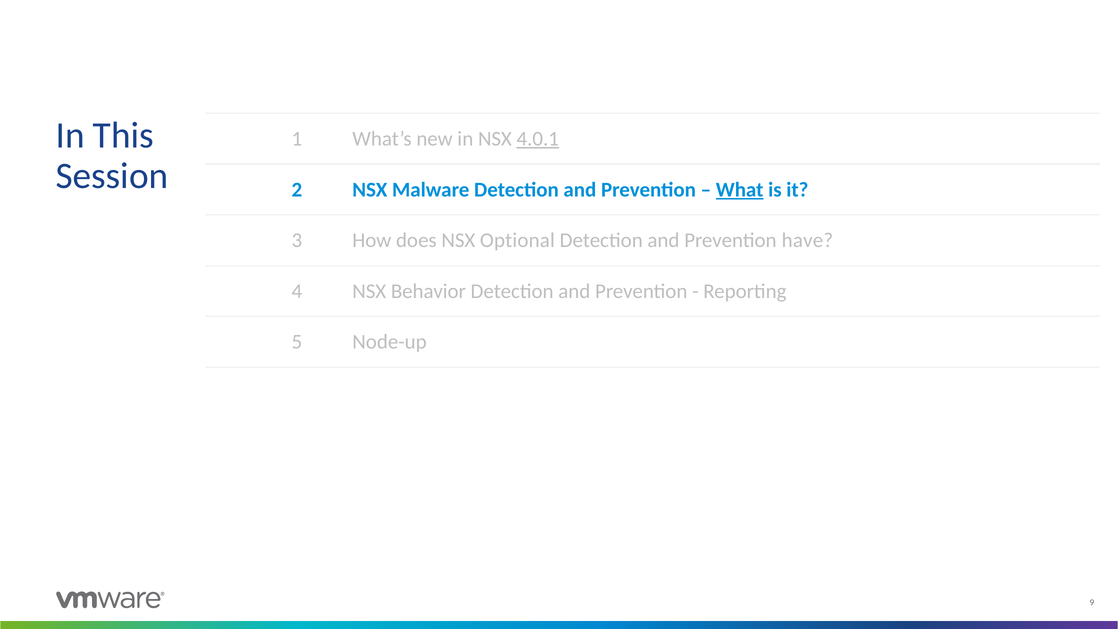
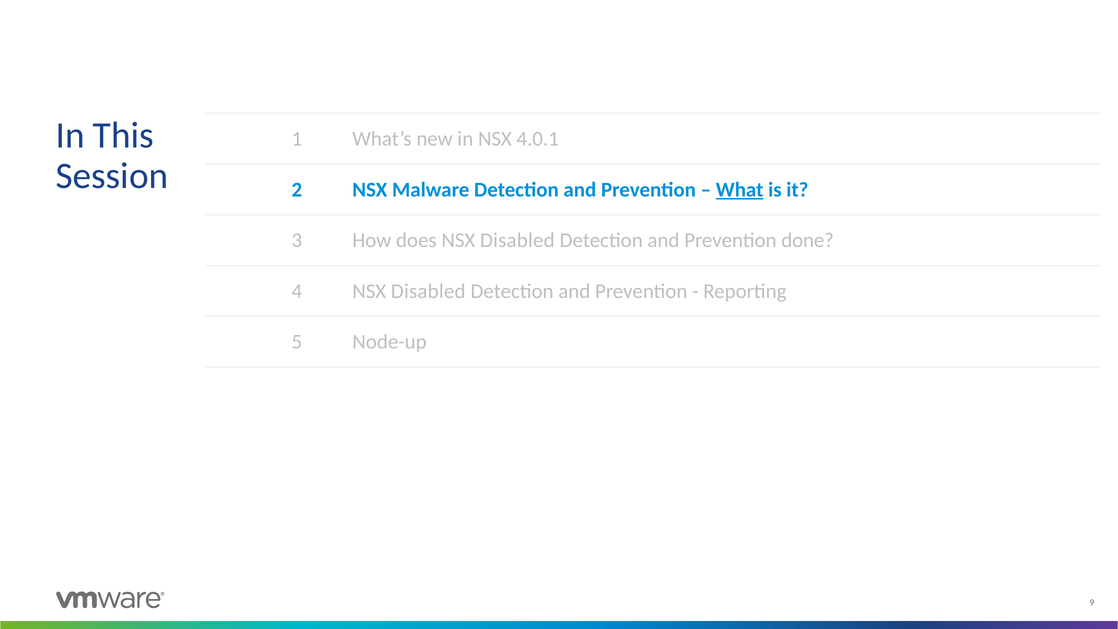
4.0.1 underline: present -> none (538, 139)
does NSX Optional: Optional -> Disabled (517, 240)
have: have -> done (808, 240)
4 NSX Behavior: Behavior -> Disabled (428, 291)
